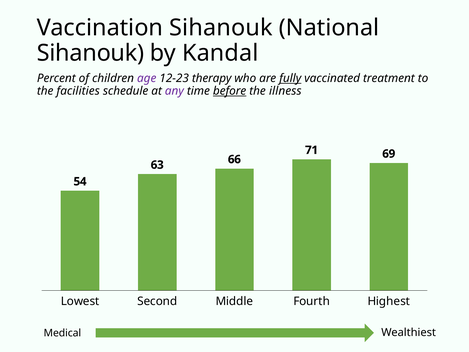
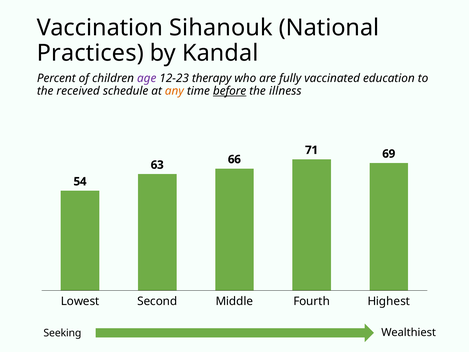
Sihanouk: Sihanouk -> Practices (90, 53)
fully underline: present -> none (290, 78)
treatment: treatment -> education (389, 78)
facilities: facilities -> received (78, 91)
any colour: purple -> orange (174, 91)
Medical: Medical -> Seeking (62, 333)
